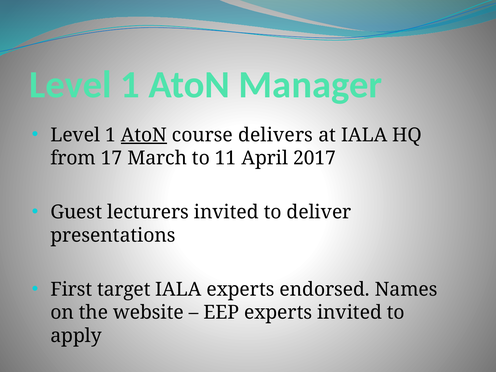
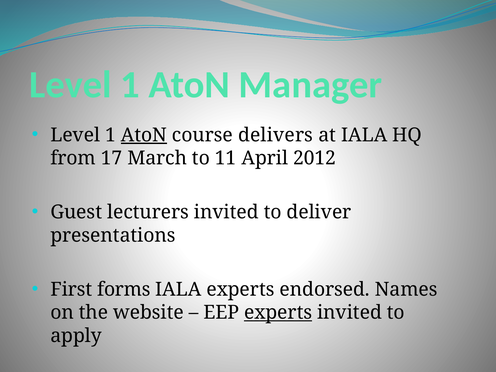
2017: 2017 -> 2012 (315, 158)
target: target -> forms (124, 289)
experts underline: none -> present (278, 313)
